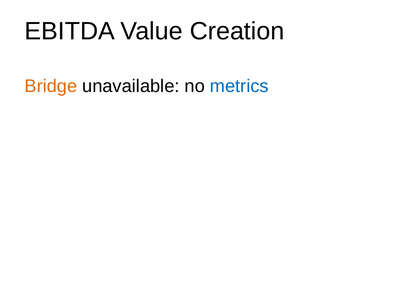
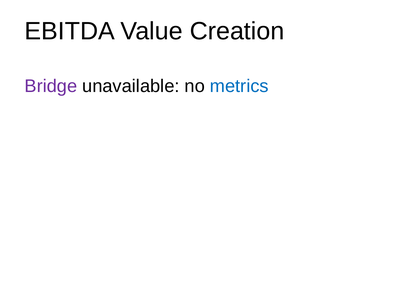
Bridge colour: orange -> purple (51, 86)
